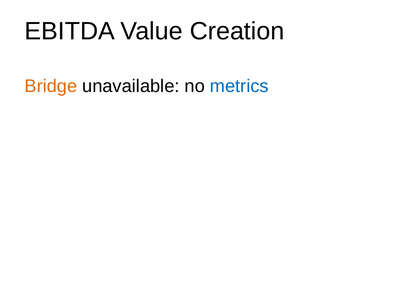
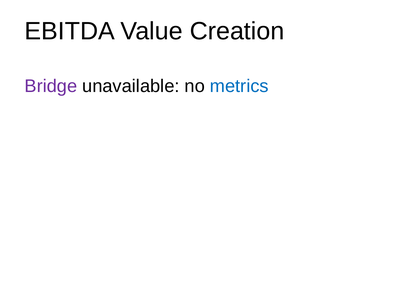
Bridge colour: orange -> purple (51, 86)
